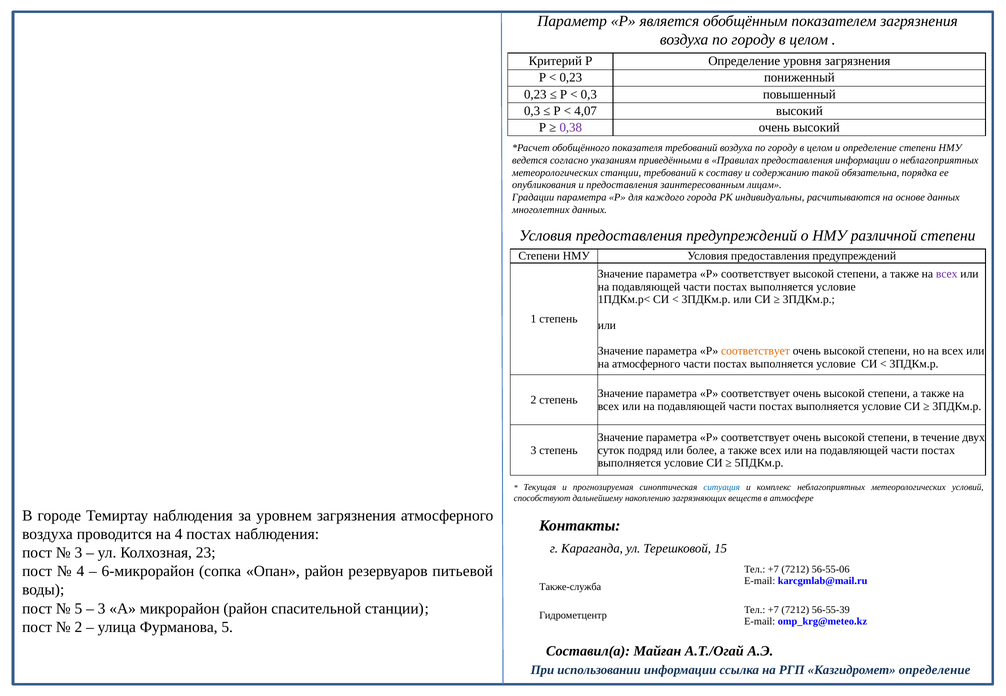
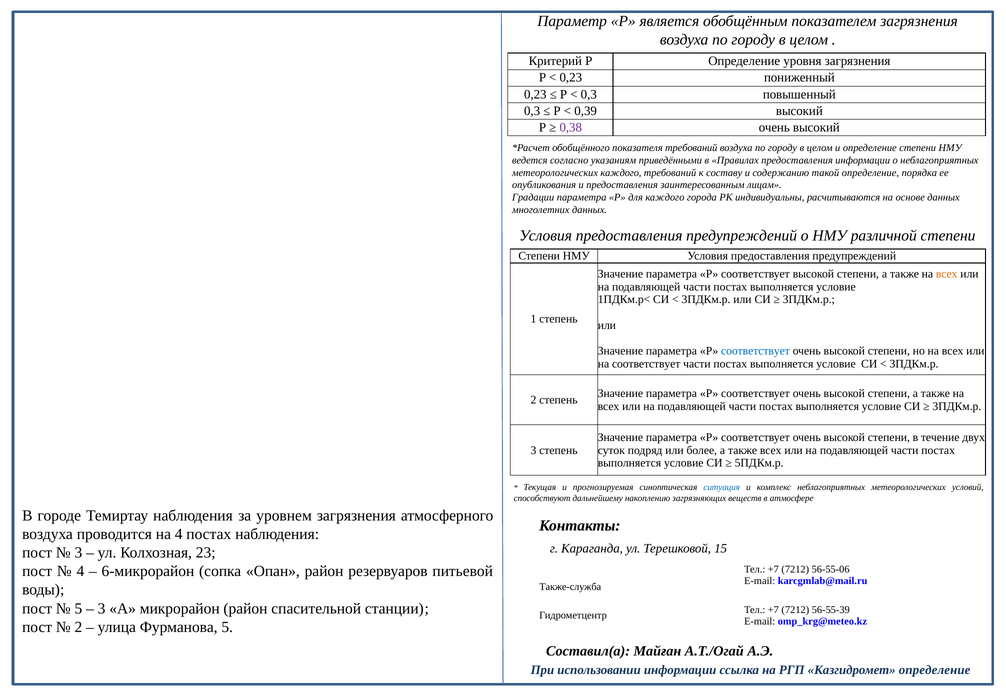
4,07: 4,07 -> 0,39 (586, 111)
метеорологических станции: станции -> каждого (621, 173)
такой обязательна: обязательна -> определение (870, 173)
всех colour: purple -> orange (947, 274)
соответствует colour: orange -> blue (755, 351)
на атмосферного: атмосферного -> соответствует (646, 364)
